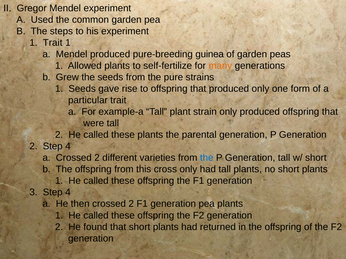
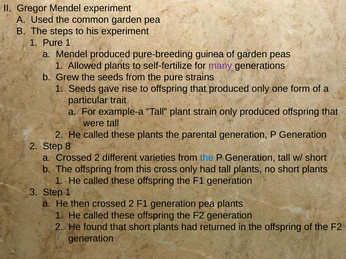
1 Trait: Trait -> Pure (53, 43)
many colour: orange -> purple (220, 66)
2 Step 4: 4 -> 8 (68, 147)
3 Step 4: 4 -> 1 (68, 193)
